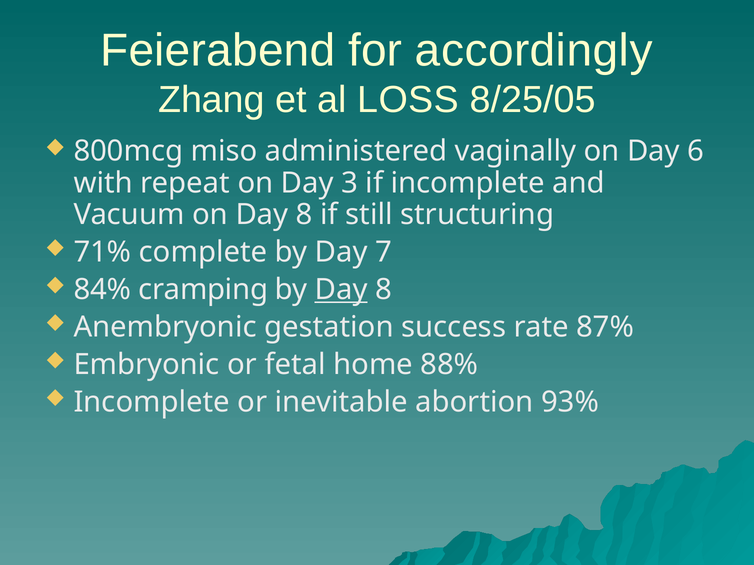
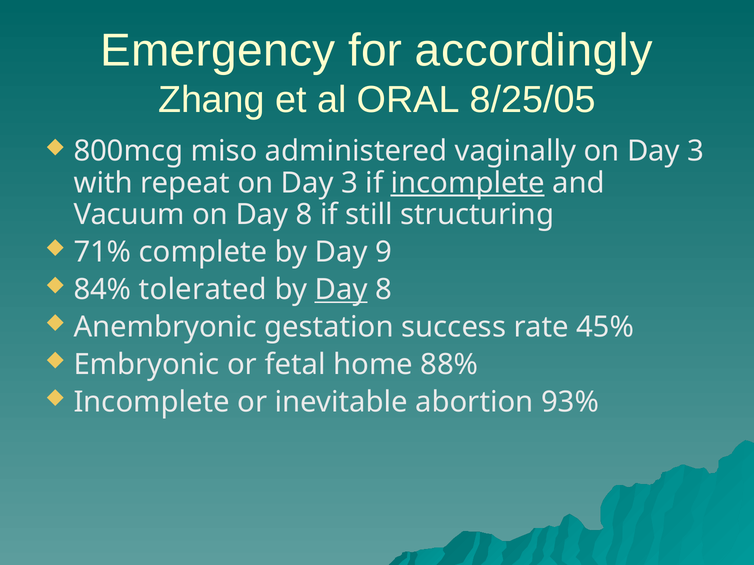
Feierabend: Feierabend -> Emergency (218, 50)
LOSS: LOSS -> ORAL (408, 100)
vaginally on Day 6: 6 -> 3 (696, 151)
incomplete underline: none -> present (468, 183)
7: 7 -> 9 (383, 252)
cramping: cramping -> tolerated (203, 290)
87%: 87% -> 45% (605, 327)
